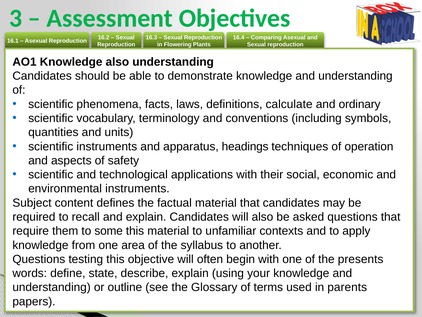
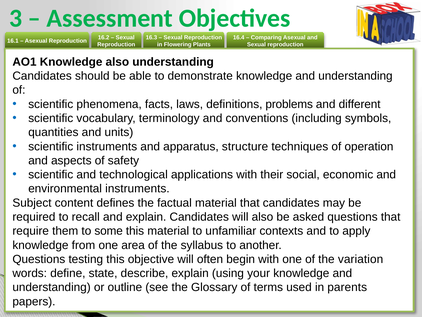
calculate: calculate -> problems (289, 104)
ordinary: ordinary -> different (360, 104)
headings: headings -> structure (245, 146)
presents: presents -> variation (361, 259)
